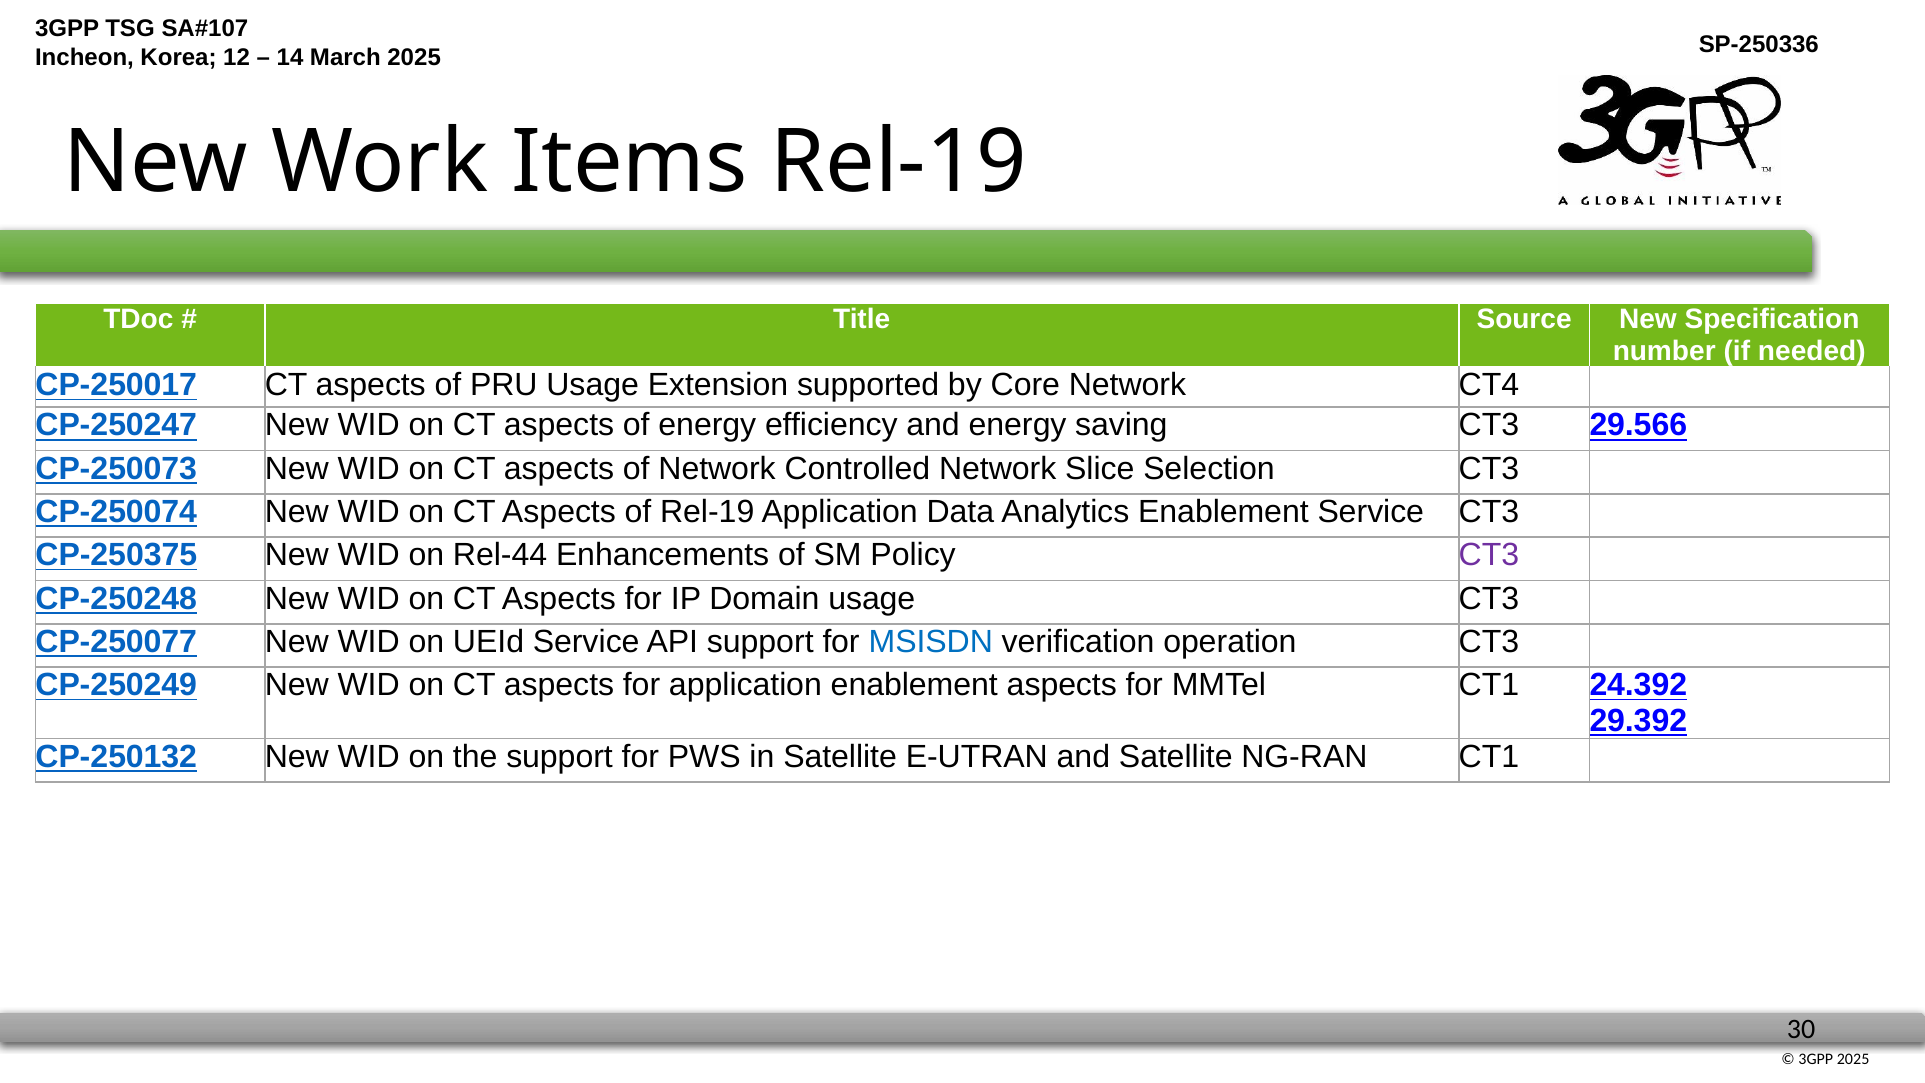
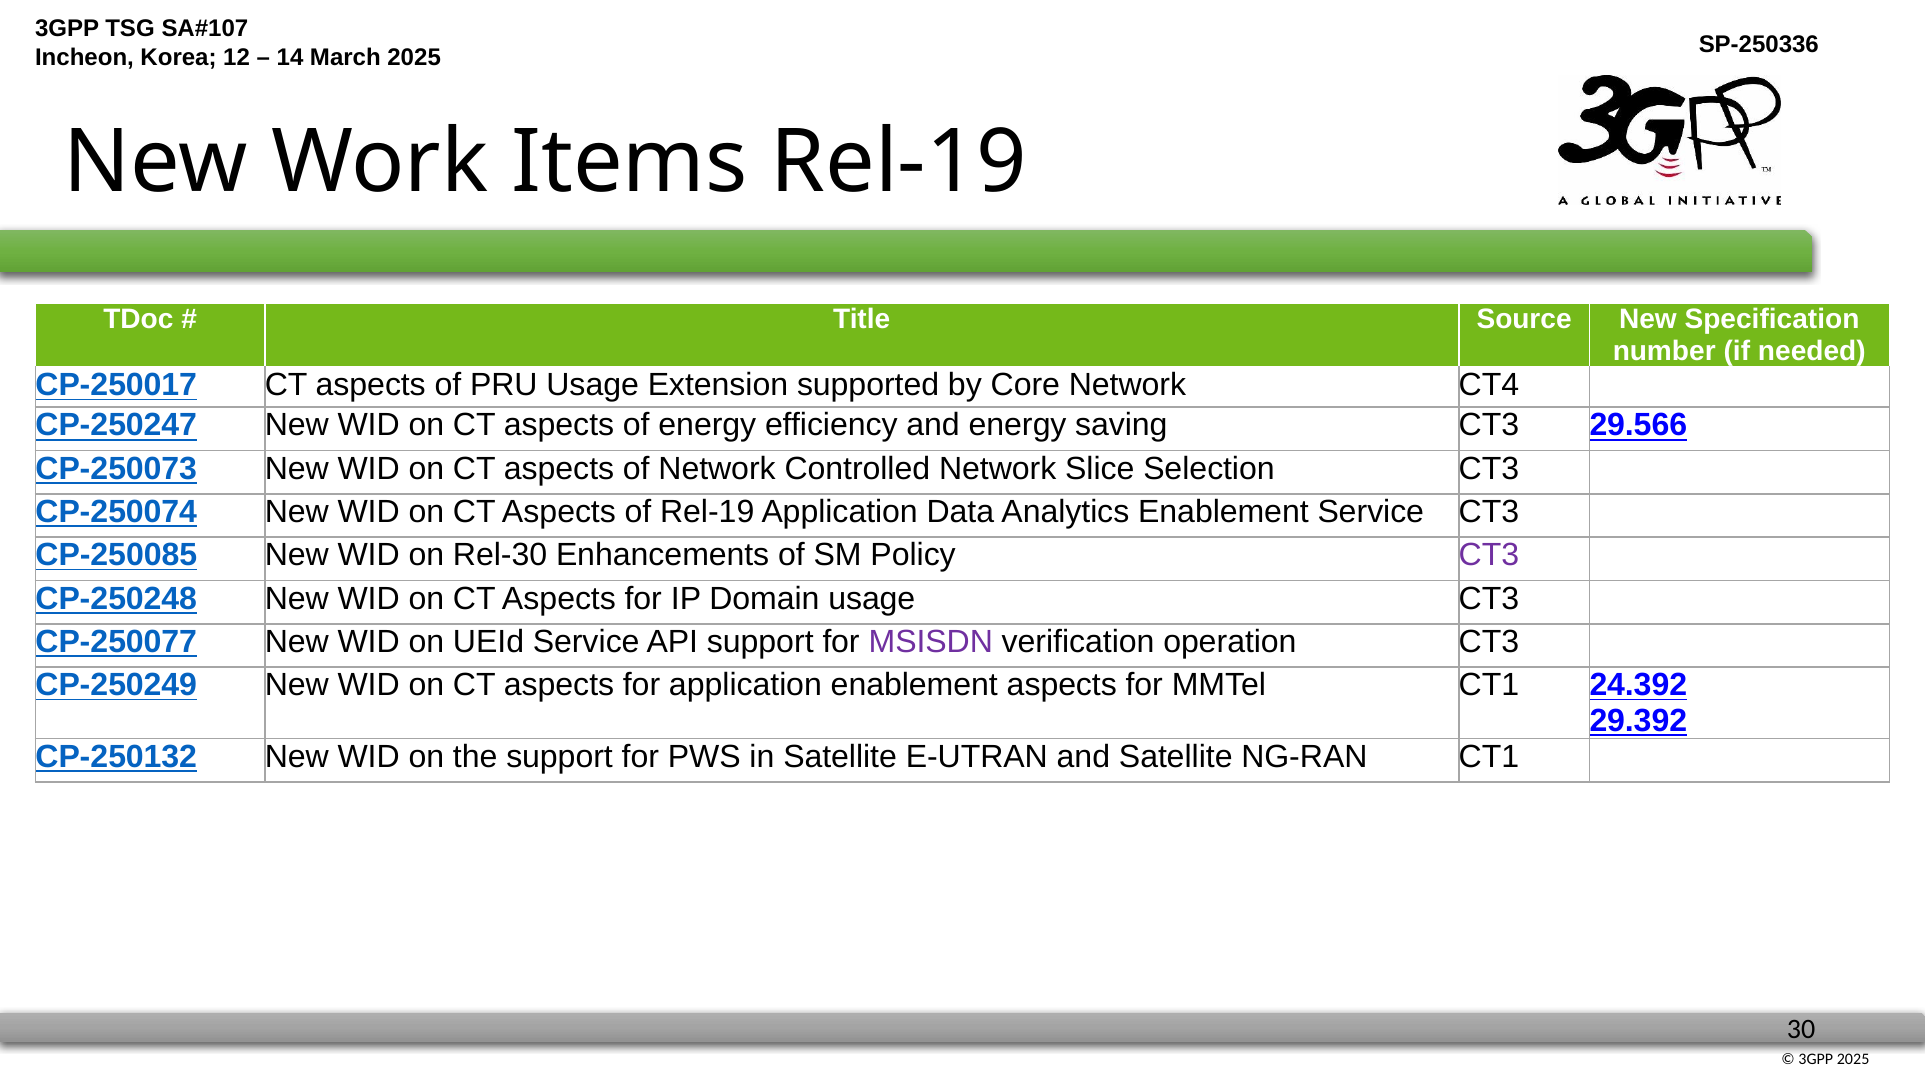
CP-250375: CP-250375 -> CP-250085 (116, 555)
Rel-44: Rel-44 -> Rel-30 (500, 555)
MSISDN colour: blue -> purple (931, 642)
